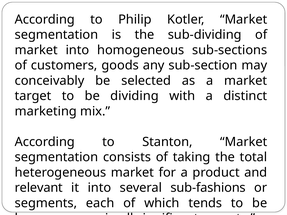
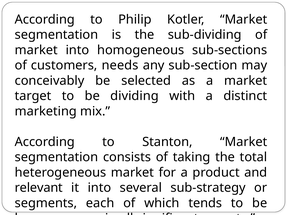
goods: goods -> needs (120, 65)
sub-fashions: sub-fashions -> sub-strategy (208, 188)
